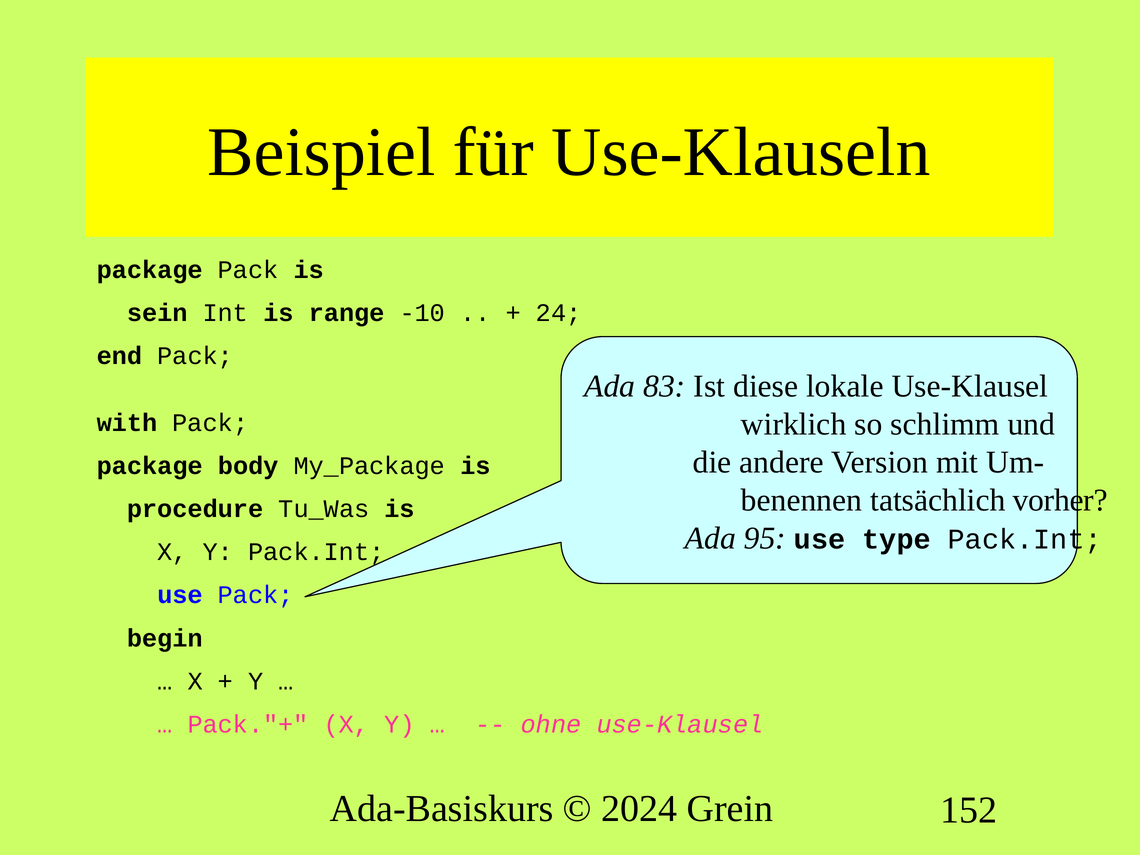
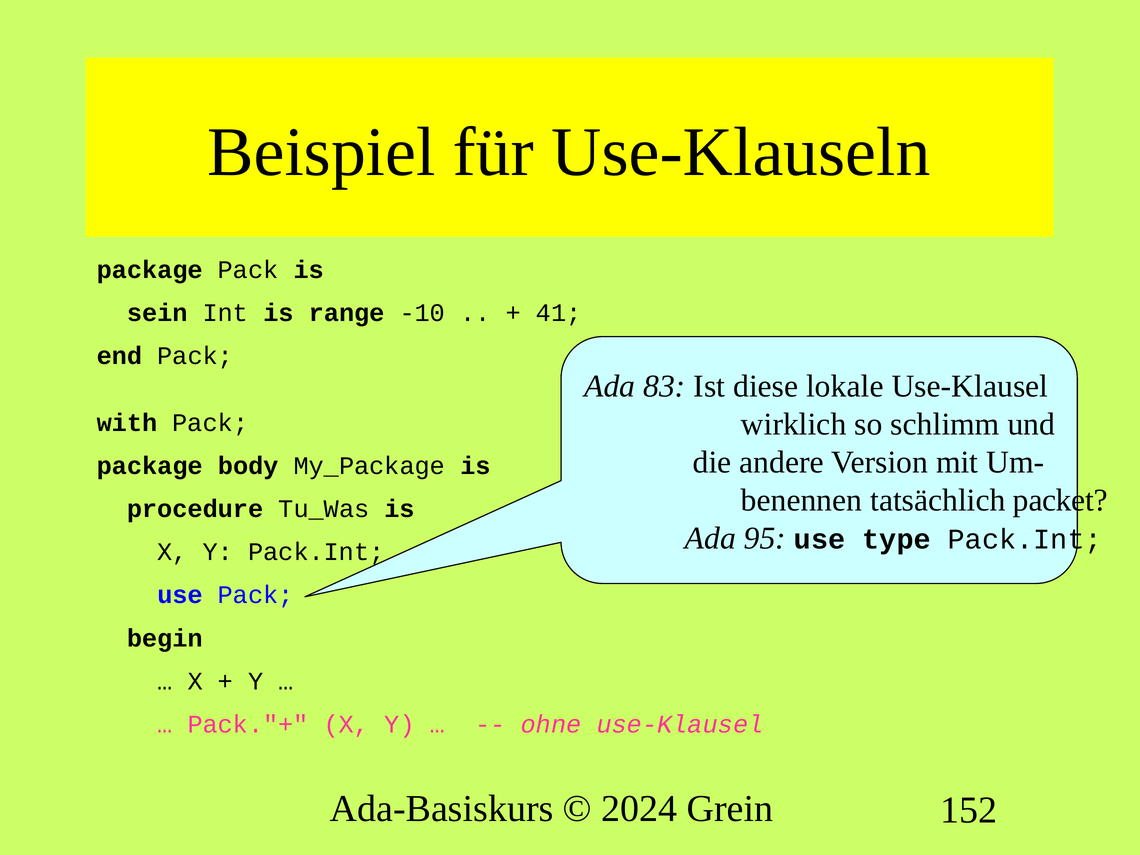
24: 24 -> 41 (559, 313)
vorher: vorher -> packet (1060, 500)
